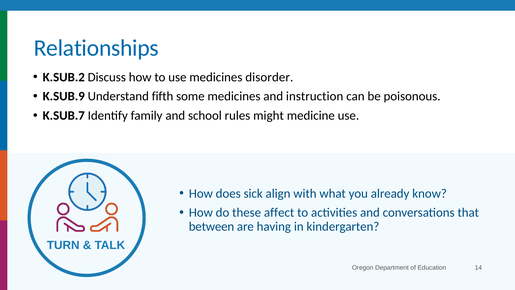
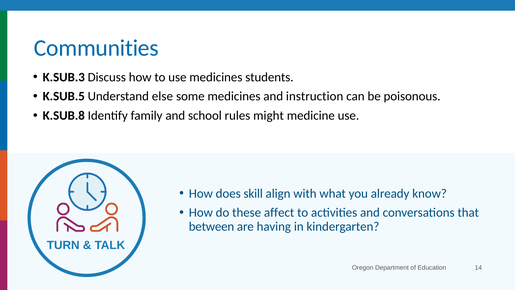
Relationships: Relationships -> Communities (96, 48)
K.SUB.2: K.SUB.2 -> K.SUB.3 (64, 77)
disorder: disorder -> students (269, 77)
K.SUB.9: K.SUB.9 -> K.SUB.5 (64, 96)
fifth: fifth -> else (162, 96)
K.SUB.7: K.SUB.7 -> K.SUB.8 (64, 116)
sick: sick -> skill (253, 193)
